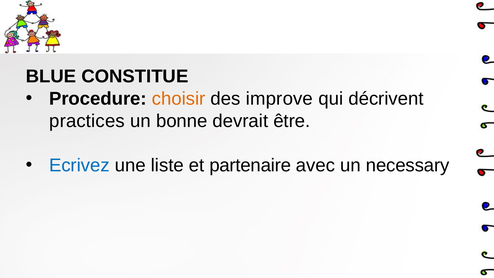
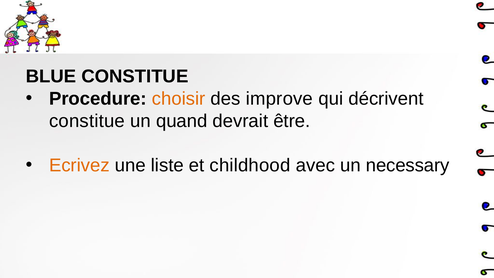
practices: practices -> constitue (87, 121)
bonne: bonne -> quand (182, 121)
Ecrivez colour: blue -> orange (79, 165)
partenaire: partenaire -> childhood (250, 165)
